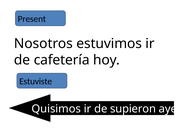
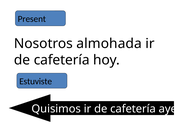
estuvimos: estuvimos -> almohada (109, 44)
Quisimos ir de supieron: supieron -> cafetería (133, 109)
